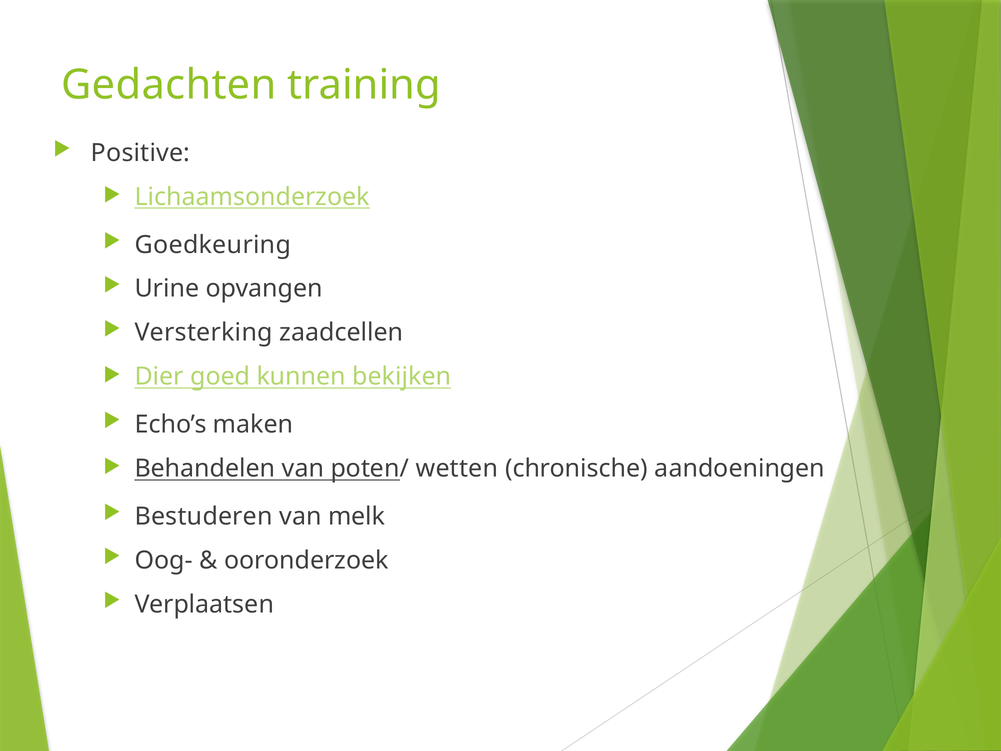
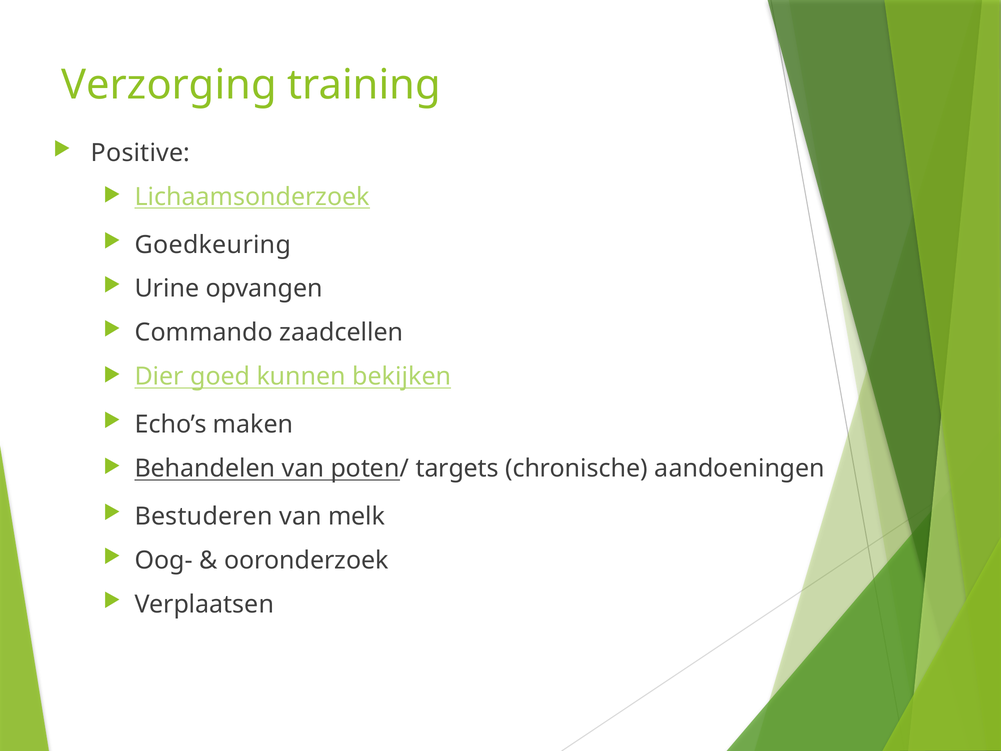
Gedachten: Gedachten -> Verzorging (169, 85)
Versterking: Versterking -> Commando (204, 333)
wetten: wetten -> targets (457, 468)
